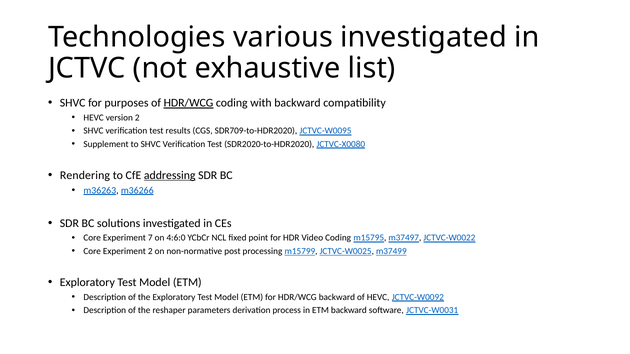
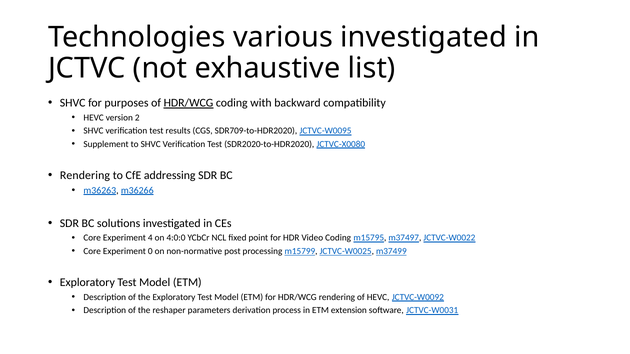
addressing underline: present -> none (170, 175)
7: 7 -> 4 (150, 238)
4:6:0: 4:6:0 -> 4:0:0 (176, 238)
Experiment 2: 2 -> 0 (150, 252)
HDR/WCG backward: backward -> rendering (337, 297)
ETM backward: backward -> extension (349, 311)
